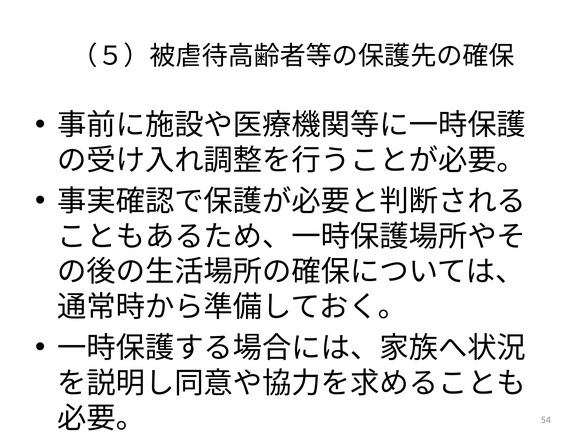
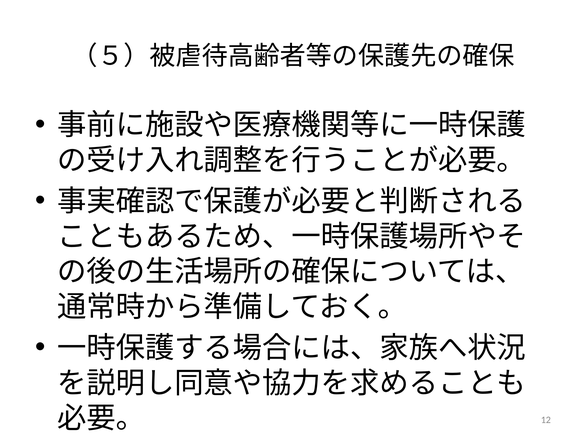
54: 54 -> 12 (546, 420)
